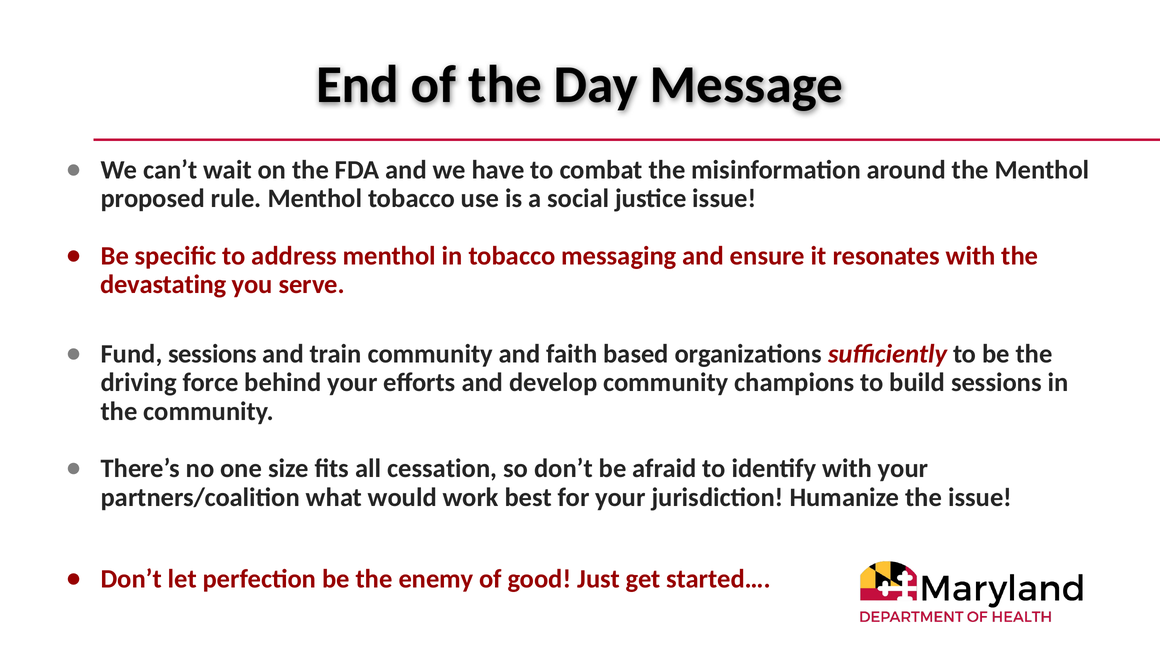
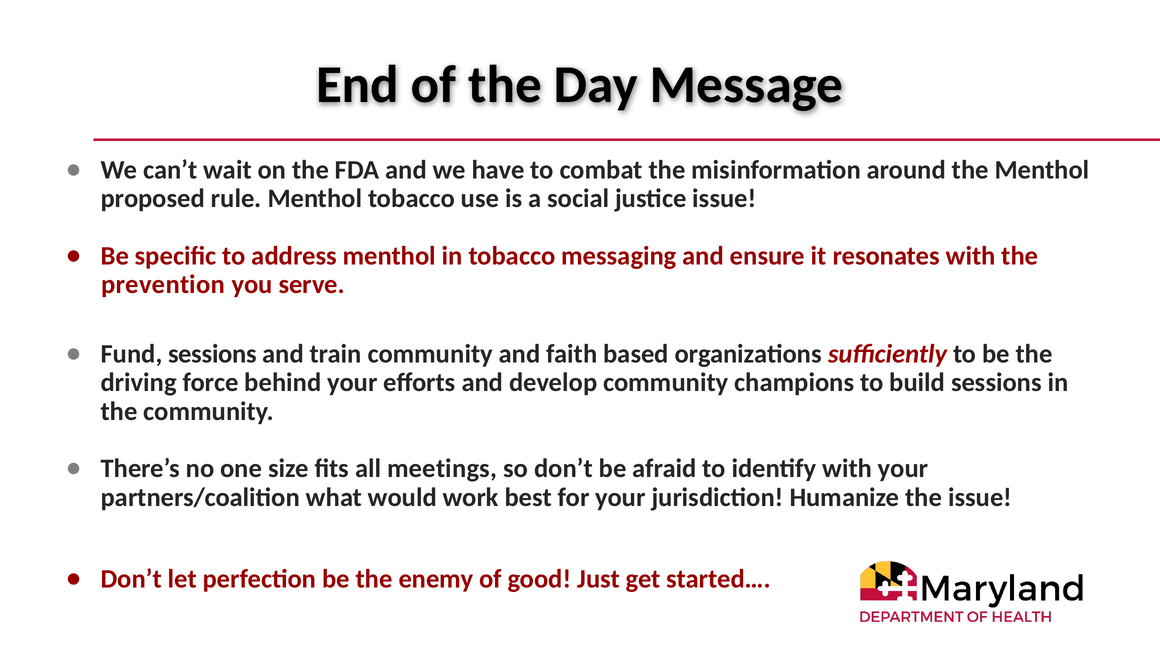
devastating: devastating -> prevention (163, 285)
cessation: cessation -> meetings (442, 469)
